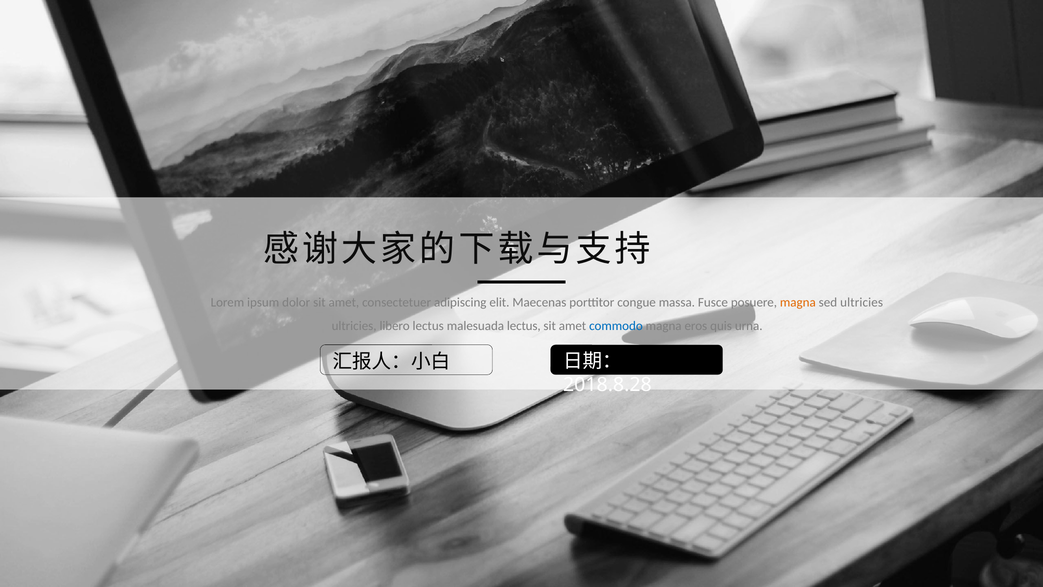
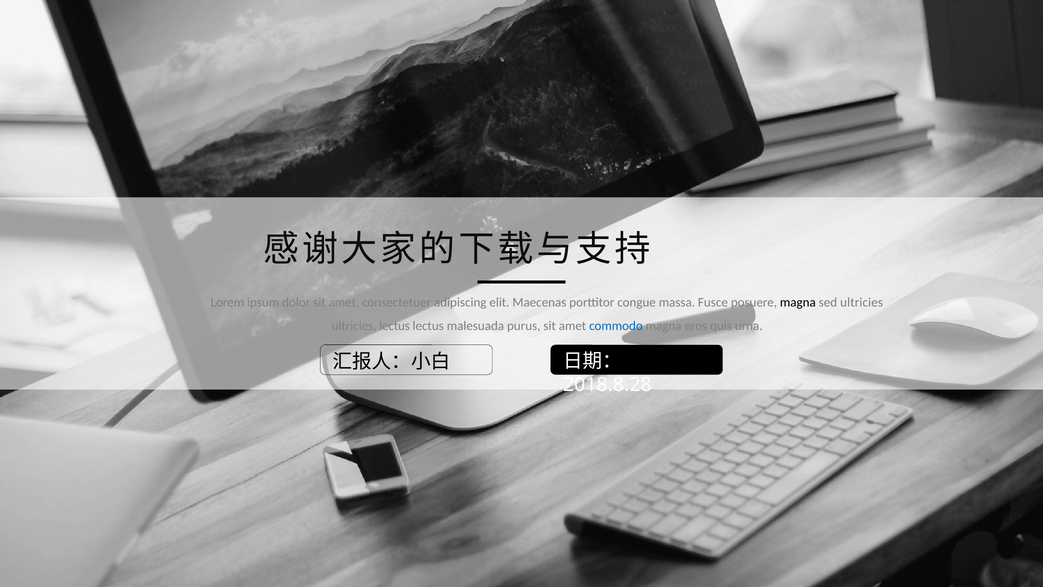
magna colour: orange -> black (798, 302)
ultricies libero: libero -> lectus (395, 326)
malesuada lectus: lectus -> purus (524, 326)
